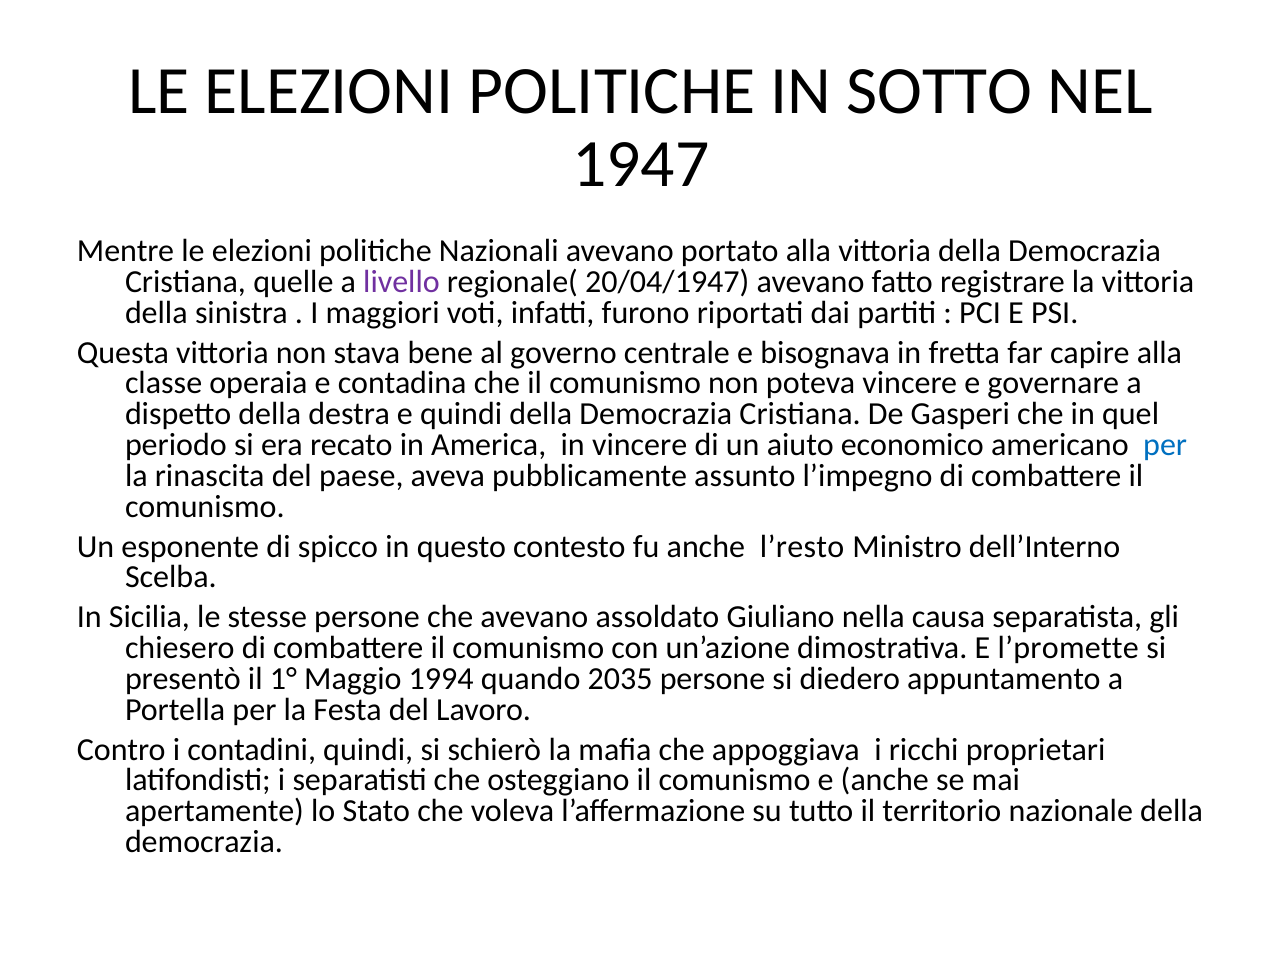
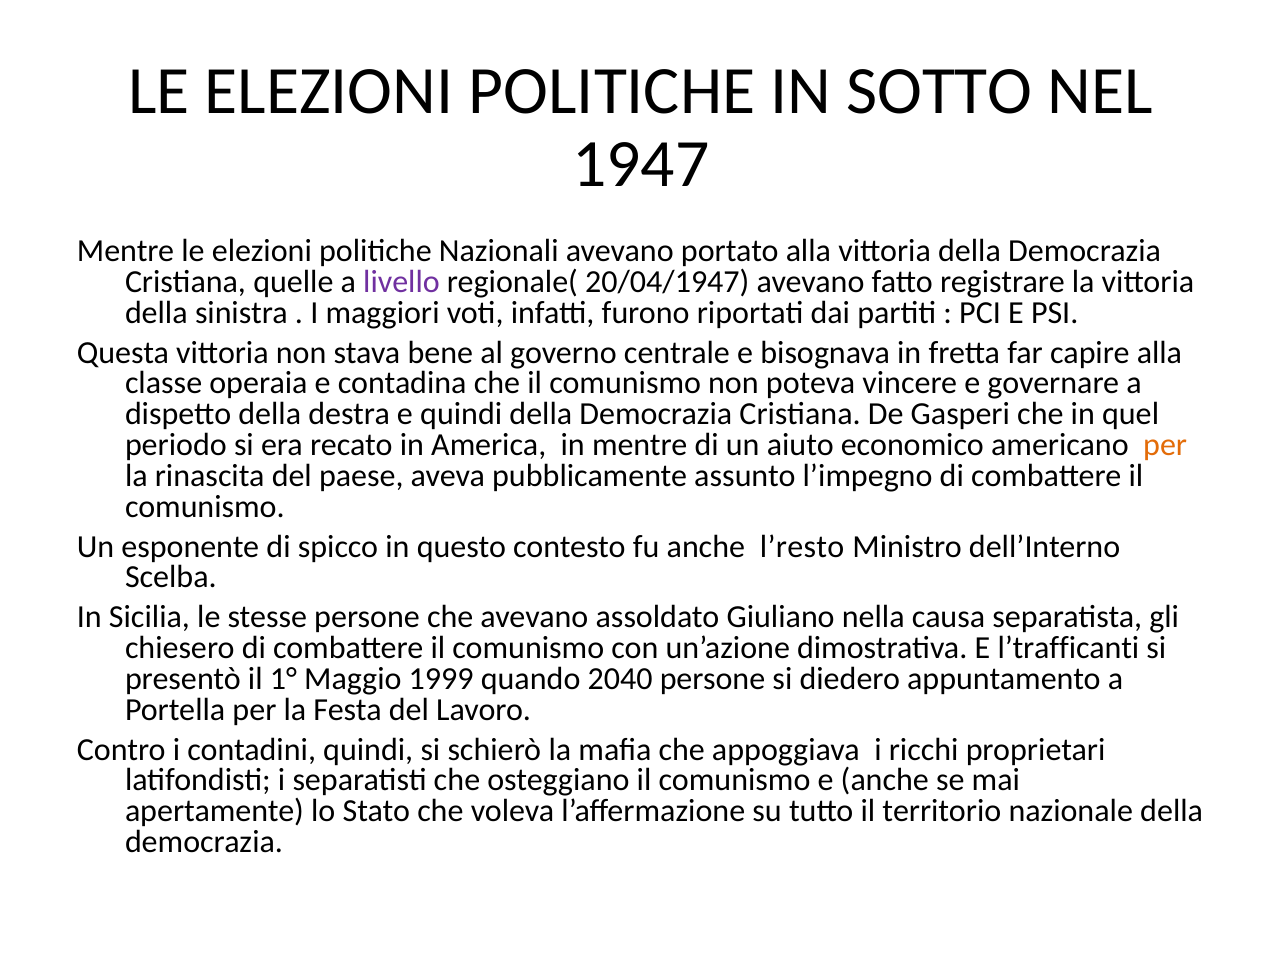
in vincere: vincere -> mentre (640, 445)
per colour: blue -> orange (1165, 445)
l’promette: l’promette -> l’trafficanti (1068, 648)
1994: 1994 -> 1999 (441, 678)
2035: 2035 -> 2040 (620, 678)
